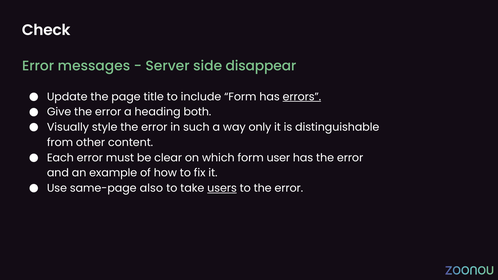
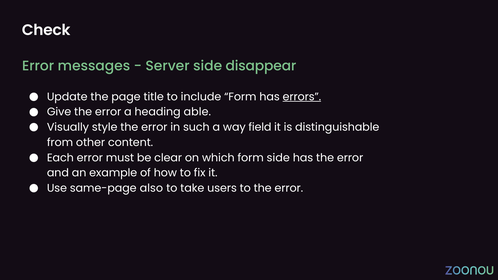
both: both -> able (197, 112)
only: only -> field (260, 127)
form user: user -> side (278, 158)
users underline: present -> none (222, 188)
